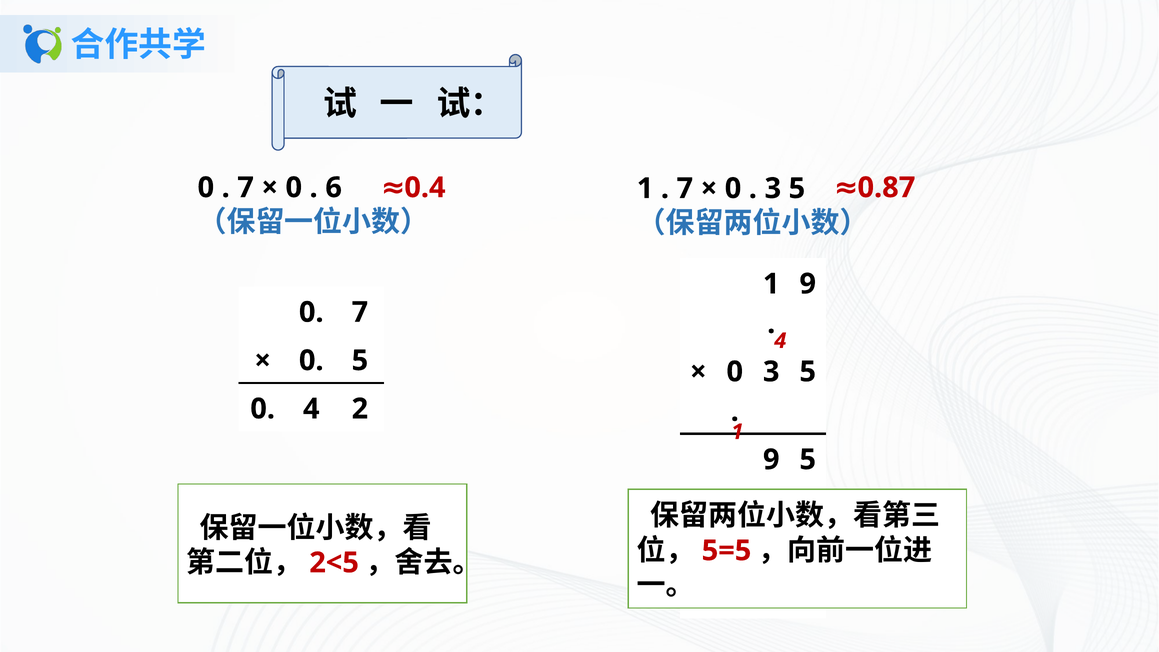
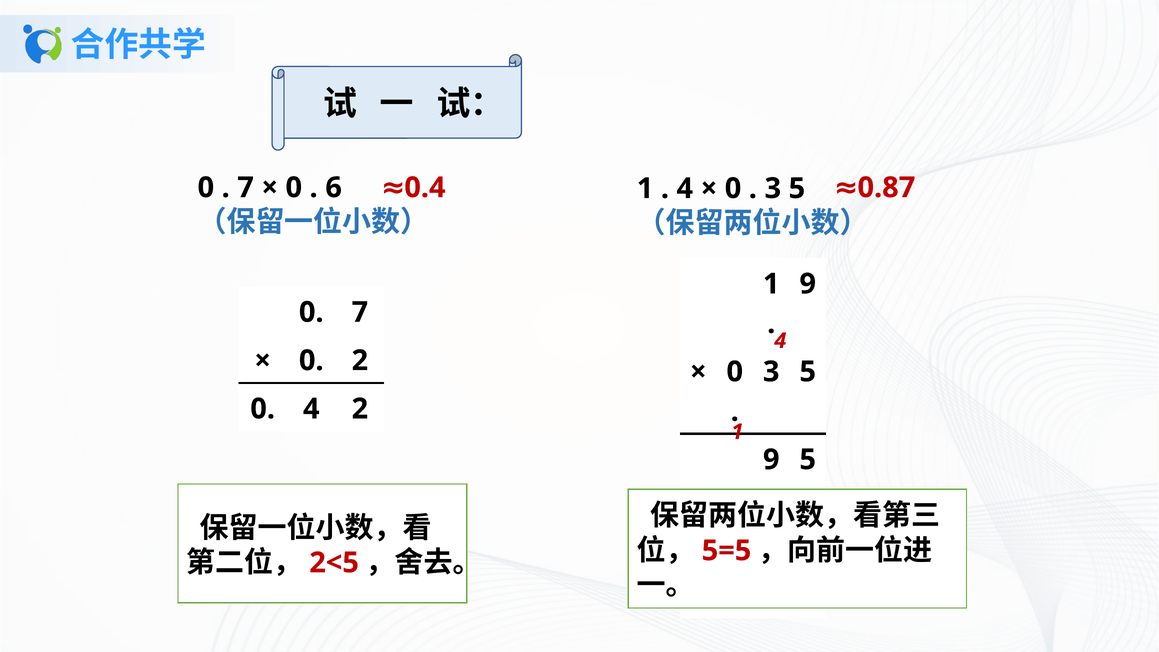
7: 7 -> 4 (685, 188)
0 5: 5 -> 2 (360, 361)
